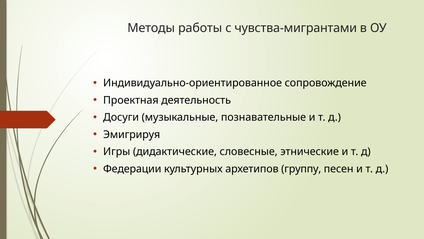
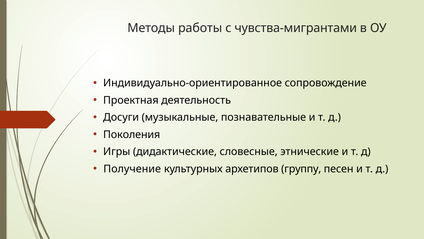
Эмигрируя: Эмигрируя -> Поколения (132, 134)
Федерации: Федерации -> Получение (132, 169)
